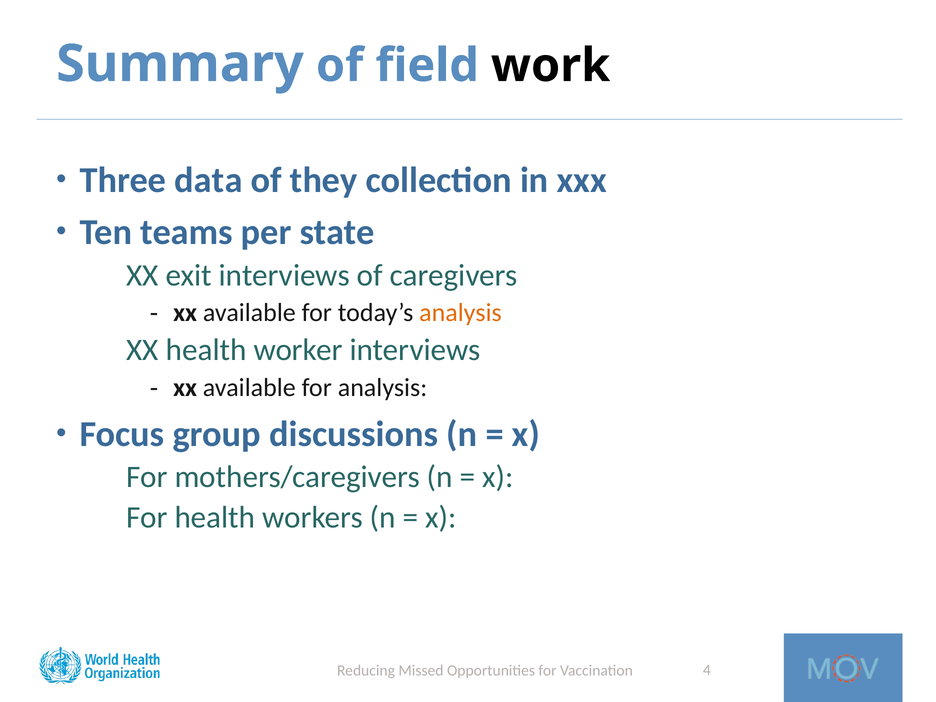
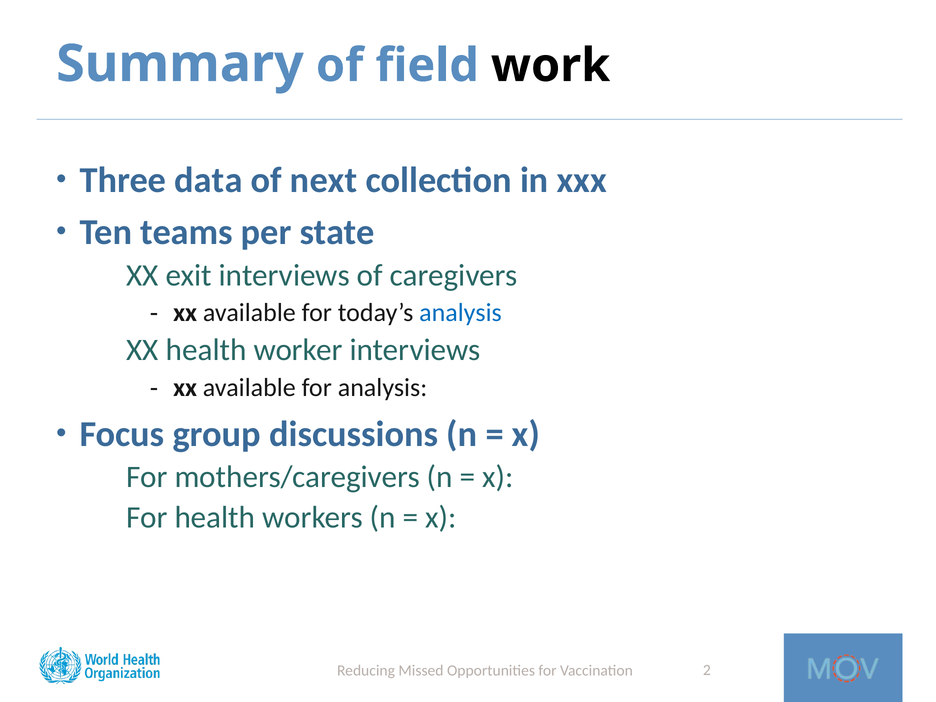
they: they -> next (324, 180)
analysis colour: orange -> blue (460, 313)
4: 4 -> 2 (707, 670)
